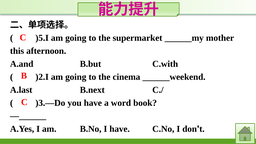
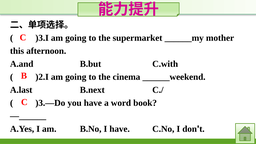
)5.I: )5.I -> )3.I (42, 38)
